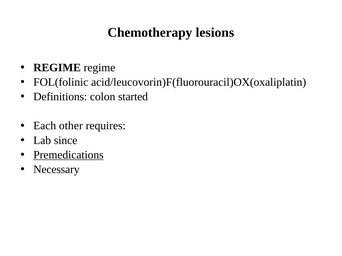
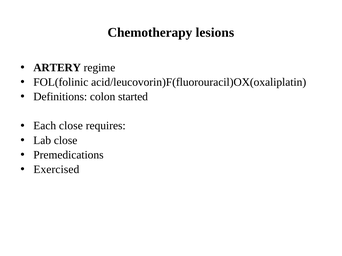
REGIME: REGIME -> ARTERY (57, 68)
Each other: other -> close (71, 126)
Lab since: since -> close (66, 141)
Premedications underline: present -> none (68, 155)
Necessary: Necessary -> Exercised (56, 170)
